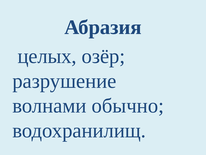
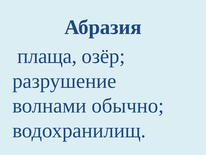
целых: целых -> плаща (47, 56)
